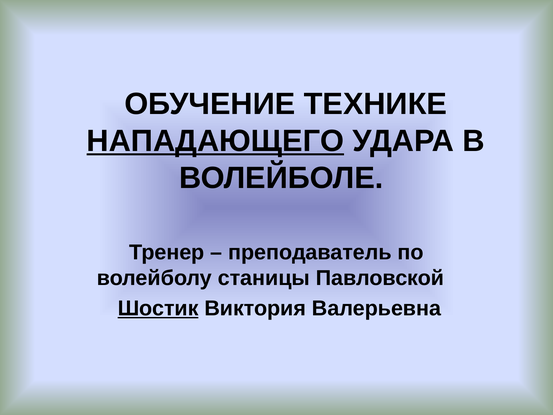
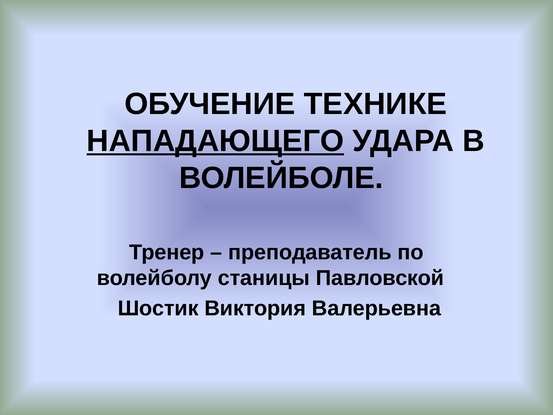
Шостик underline: present -> none (158, 308)
